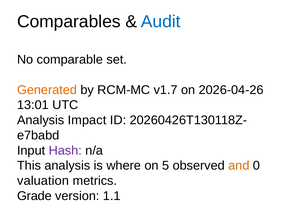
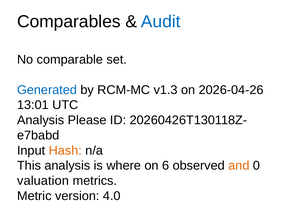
Generated colour: orange -> blue (47, 90)
v1.7: v1.7 -> v1.3 (166, 90)
Impact: Impact -> Please (87, 121)
Hash colour: purple -> orange (65, 151)
5: 5 -> 6 (166, 166)
Grade: Grade -> Metric (34, 197)
1.1: 1.1 -> 4.0 (112, 197)
